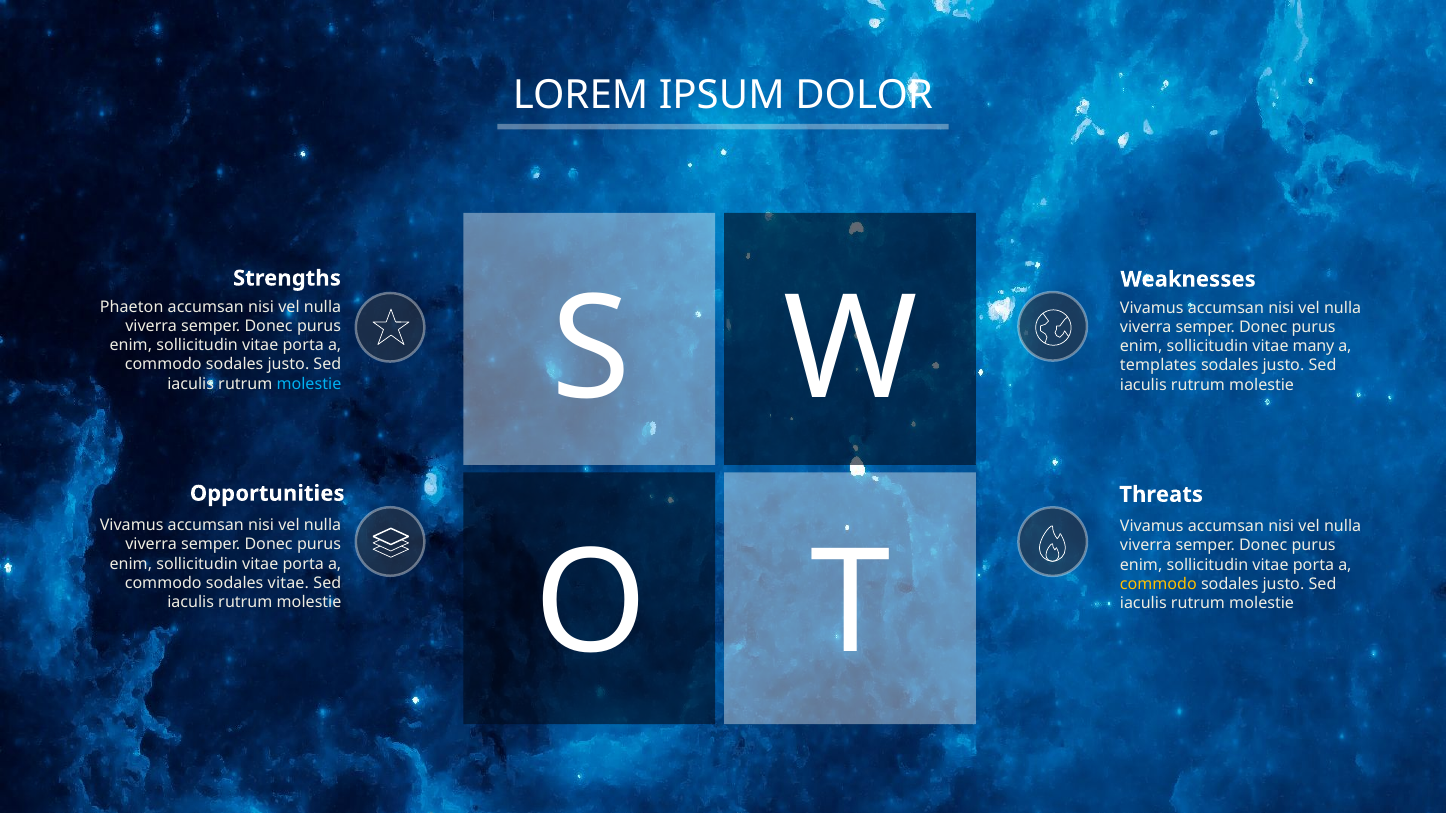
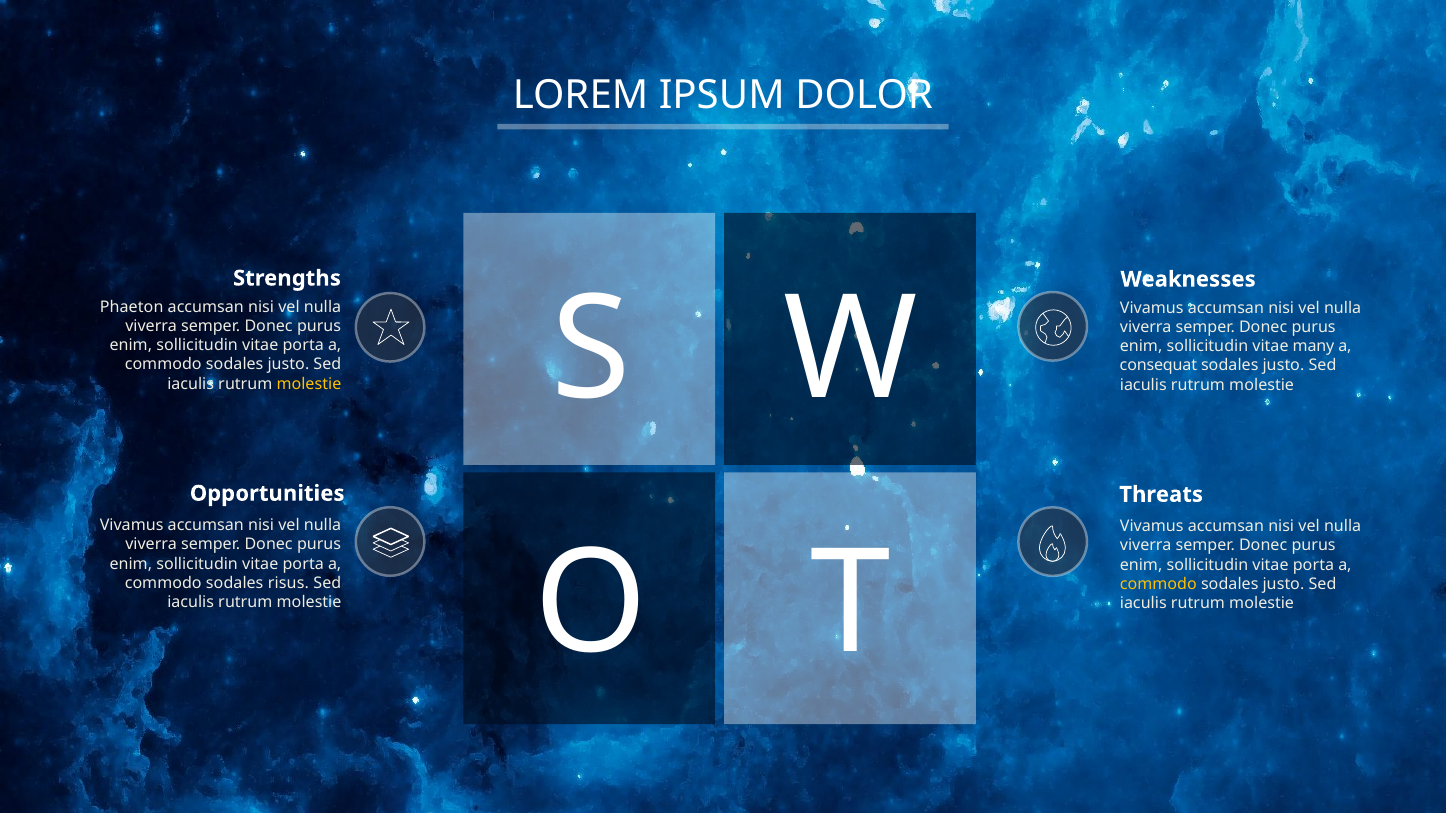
templates: templates -> consequat (1158, 366)
molestie colour: light blue -> yellow (309, 384)
sodales vitae: vitae -> risus (288, 583)
